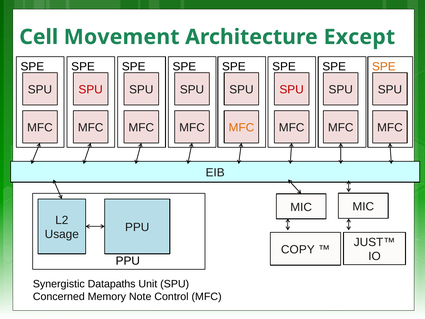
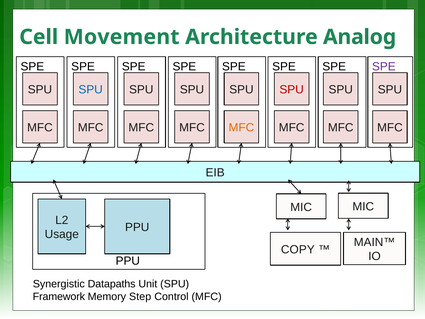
Except: Except -> Analog (360, 37)
SPE colour: orange -> purple (384, 67)
SPU colour: red -> blue (91, 90)
JUST™: JUST™ -> MAIN™ (374, 242)
Concerned: Concerned -> Framework (59, 296)
Note: Note -> Step (140, 296)
